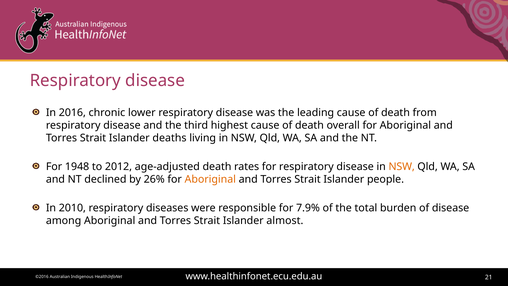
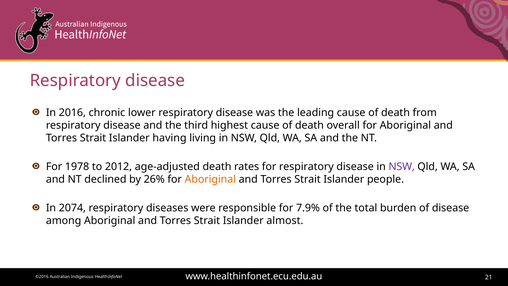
deaths: deaths -> having (169, 138)
1948: 1948 -> 1978 (77, 166)
NSW colour: orange -> purple (402, 166)
2010: 2010 -> 2074 (72, 208)
